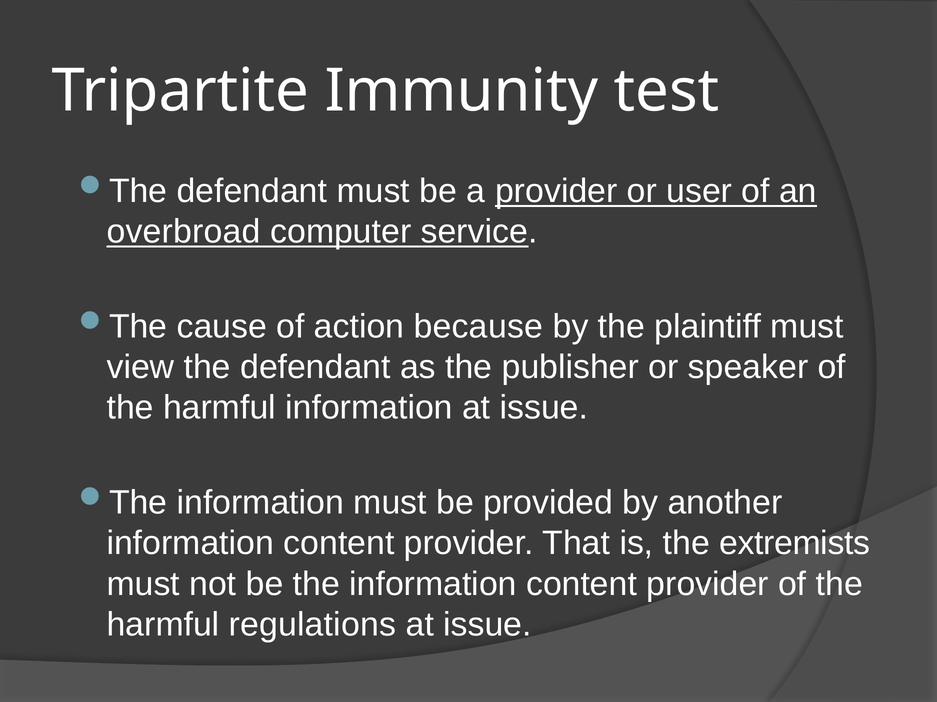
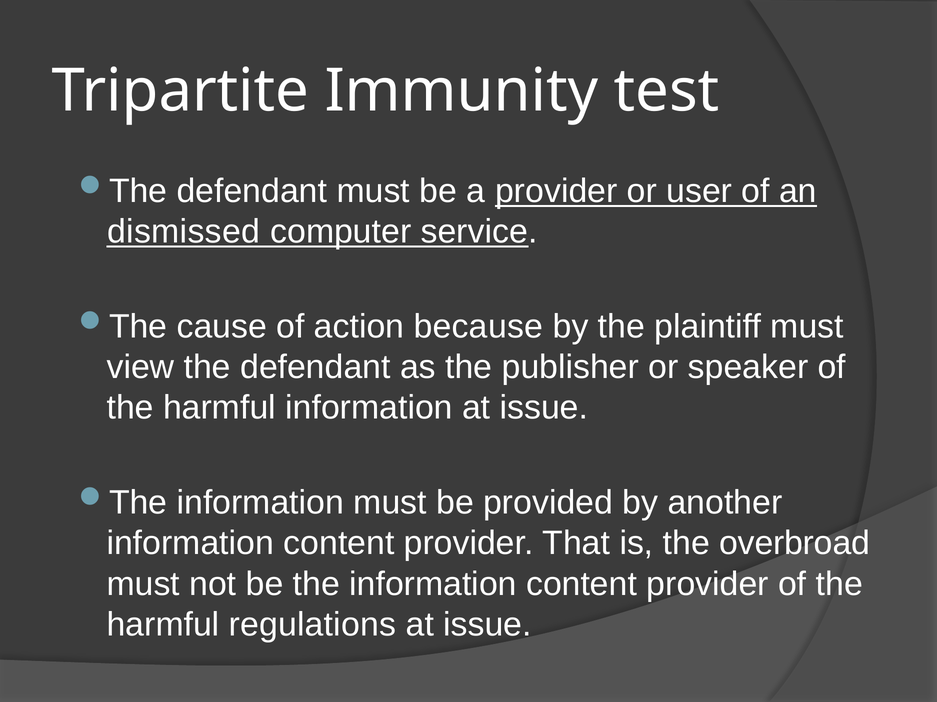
overbroad: overbroad -> dismissed (184, 232)
extremists: extremists -> overbroad (795, 544)
